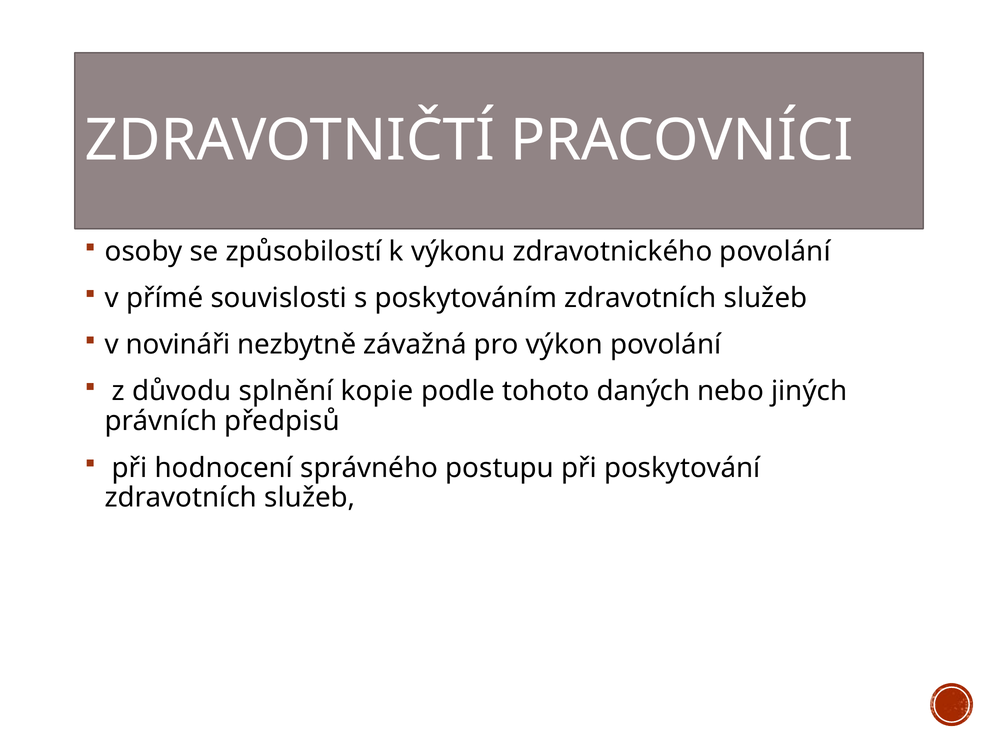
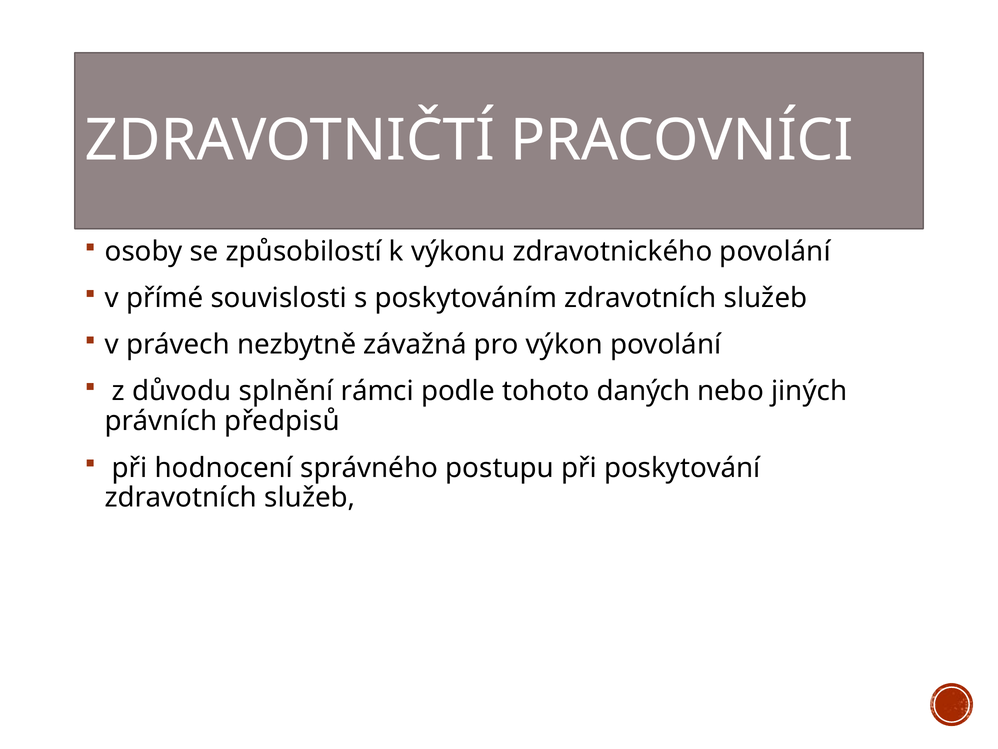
novináři: novináři -> právech (178, 344)
kopie: kopie -> rámci (377, 391)
